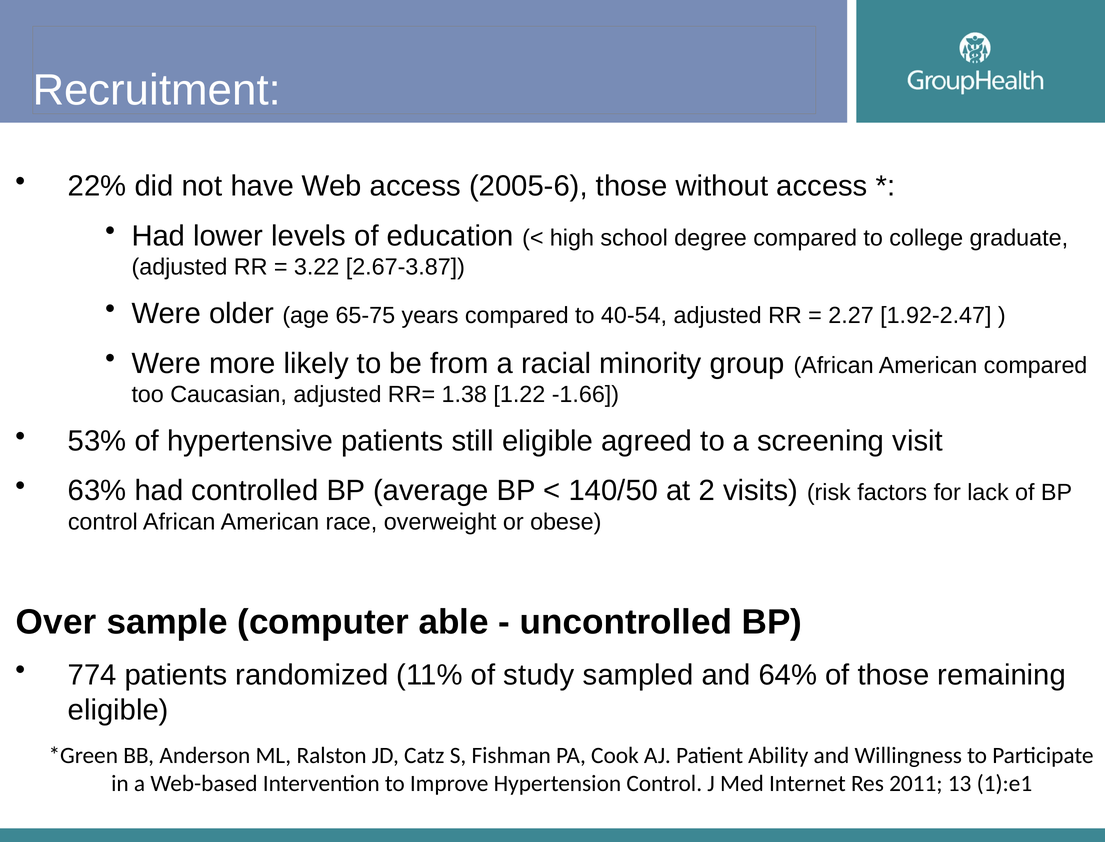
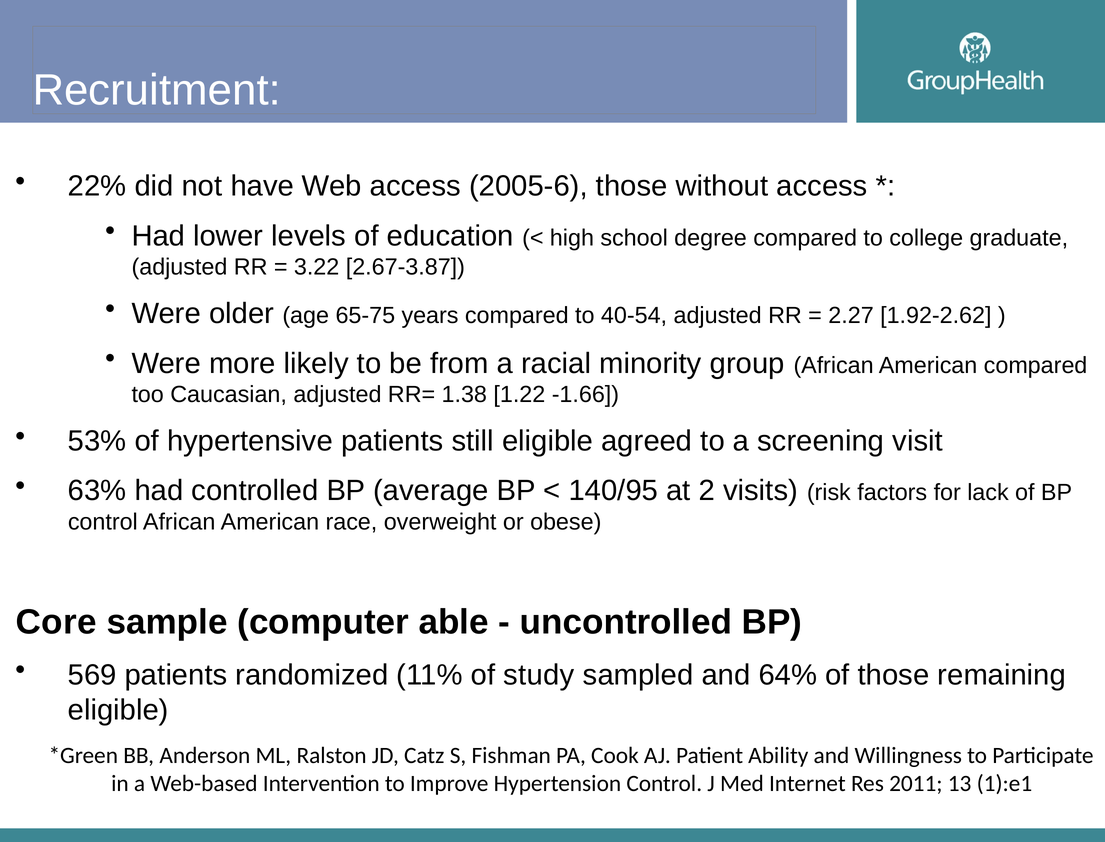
1.92-2.47: 1.92-2.47 -> 1.92-2.62 (936, 316)
140/50: 140/50 -> 140/95 (613, 491)
Over: Over -> Core (56, 622)
774: 774 -> 569 (92, 675)
